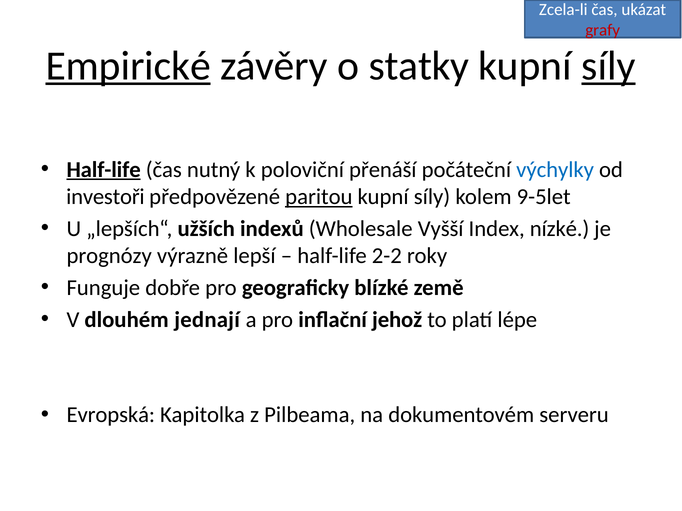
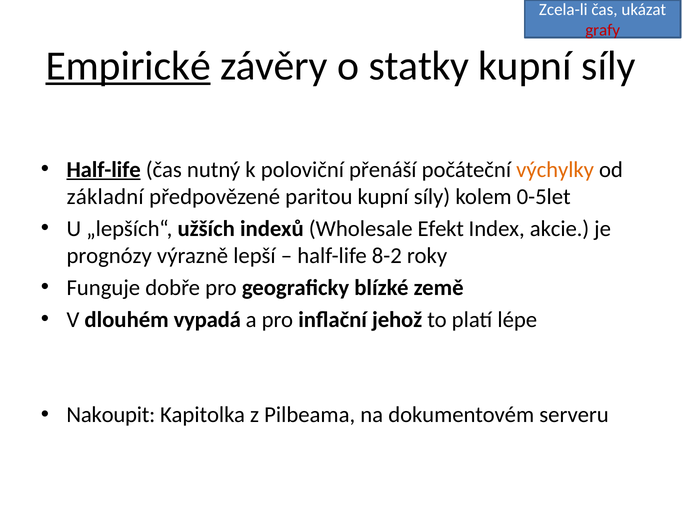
síly underline: present -> none (608, 66)
výchylky colour: blue -> orange (555, 170)
investoři: investoři -> základní (105, 197)
paritou underline: present -> none (319, 197)
9-5let: 9-5let -> 0-5let (544, 197)
Vyšší: Vyšší -> Efekt (441, 229)
nízké: nízké -> akcie (560, 229)
2-2: 2-2 -> 8-2 (387, 256)
jednají: jednají -> vypadá (207, 320)
Evropská: Evropská -> Nakoupit (111, 415)
